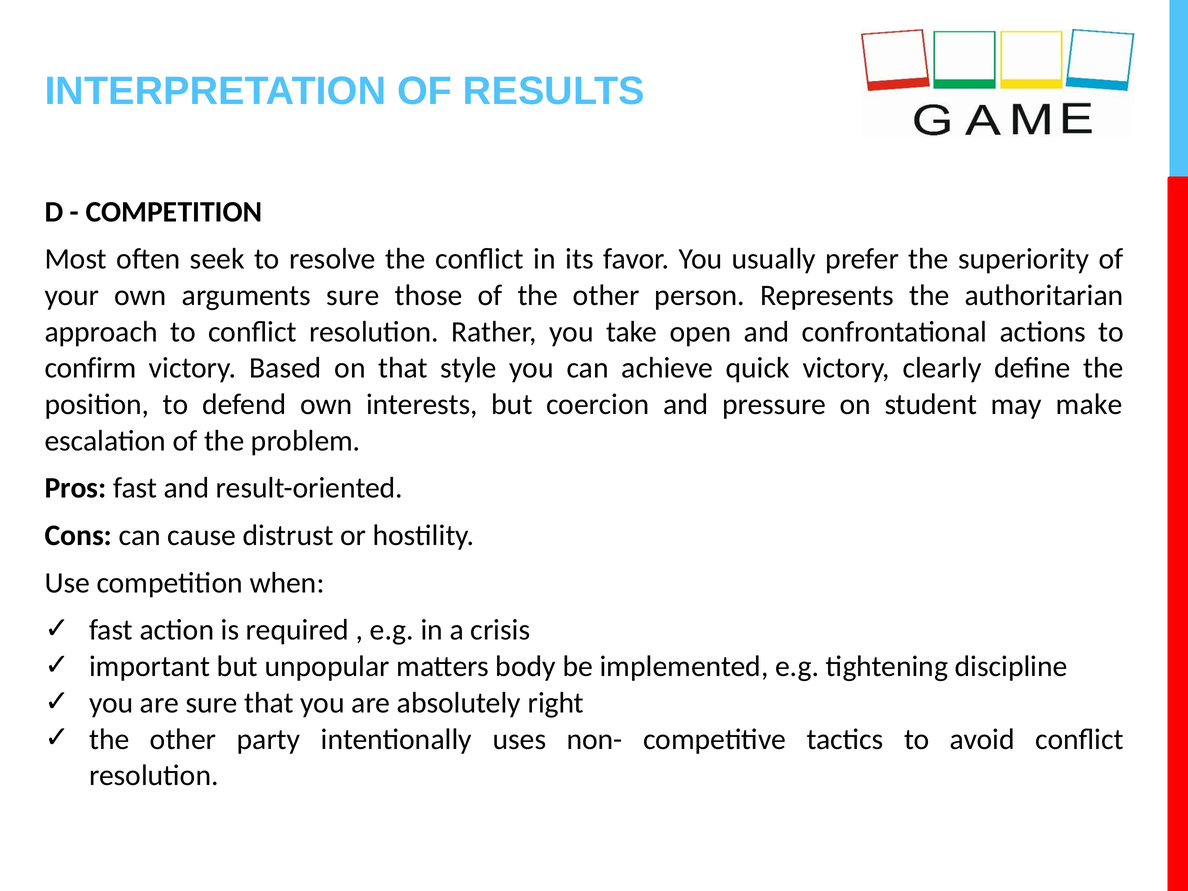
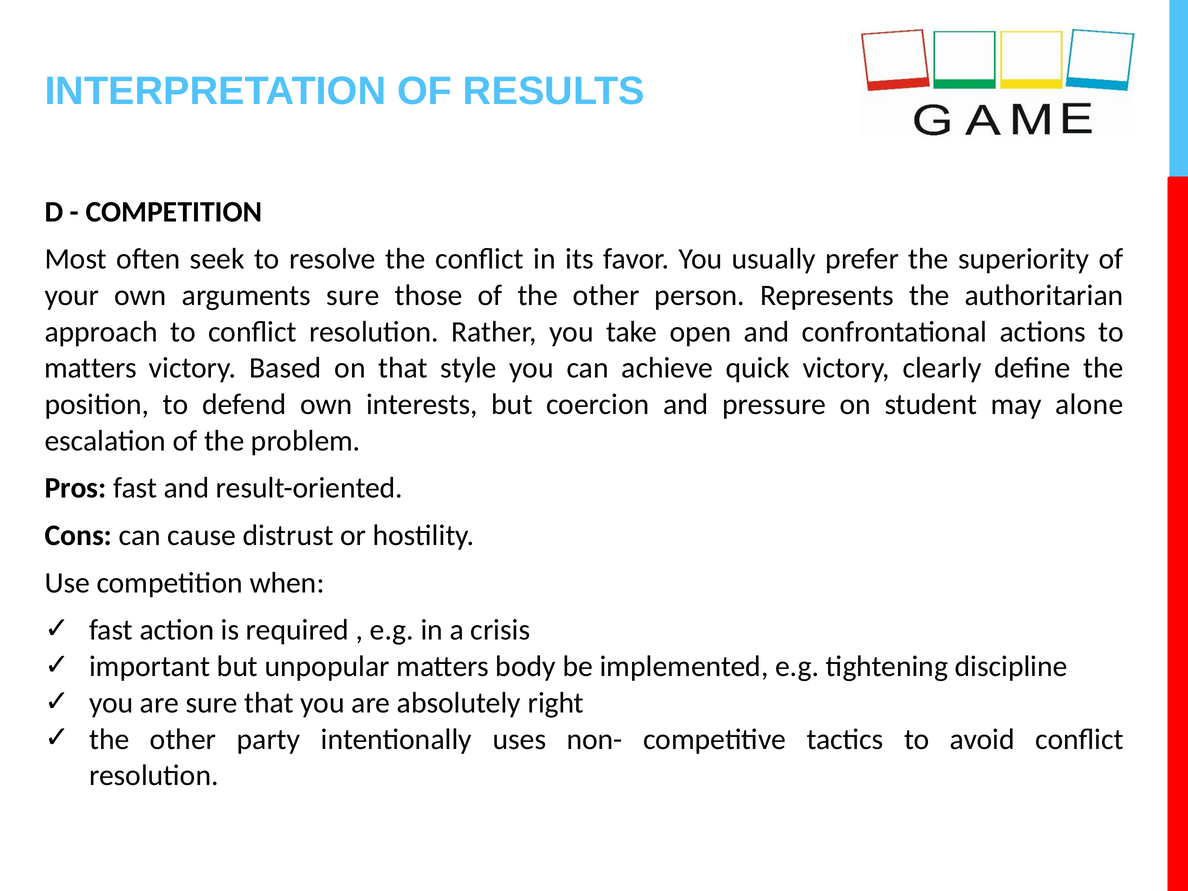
confirm: confirm -> matters (91, 368)
make: make -> alone (1089, 405)
